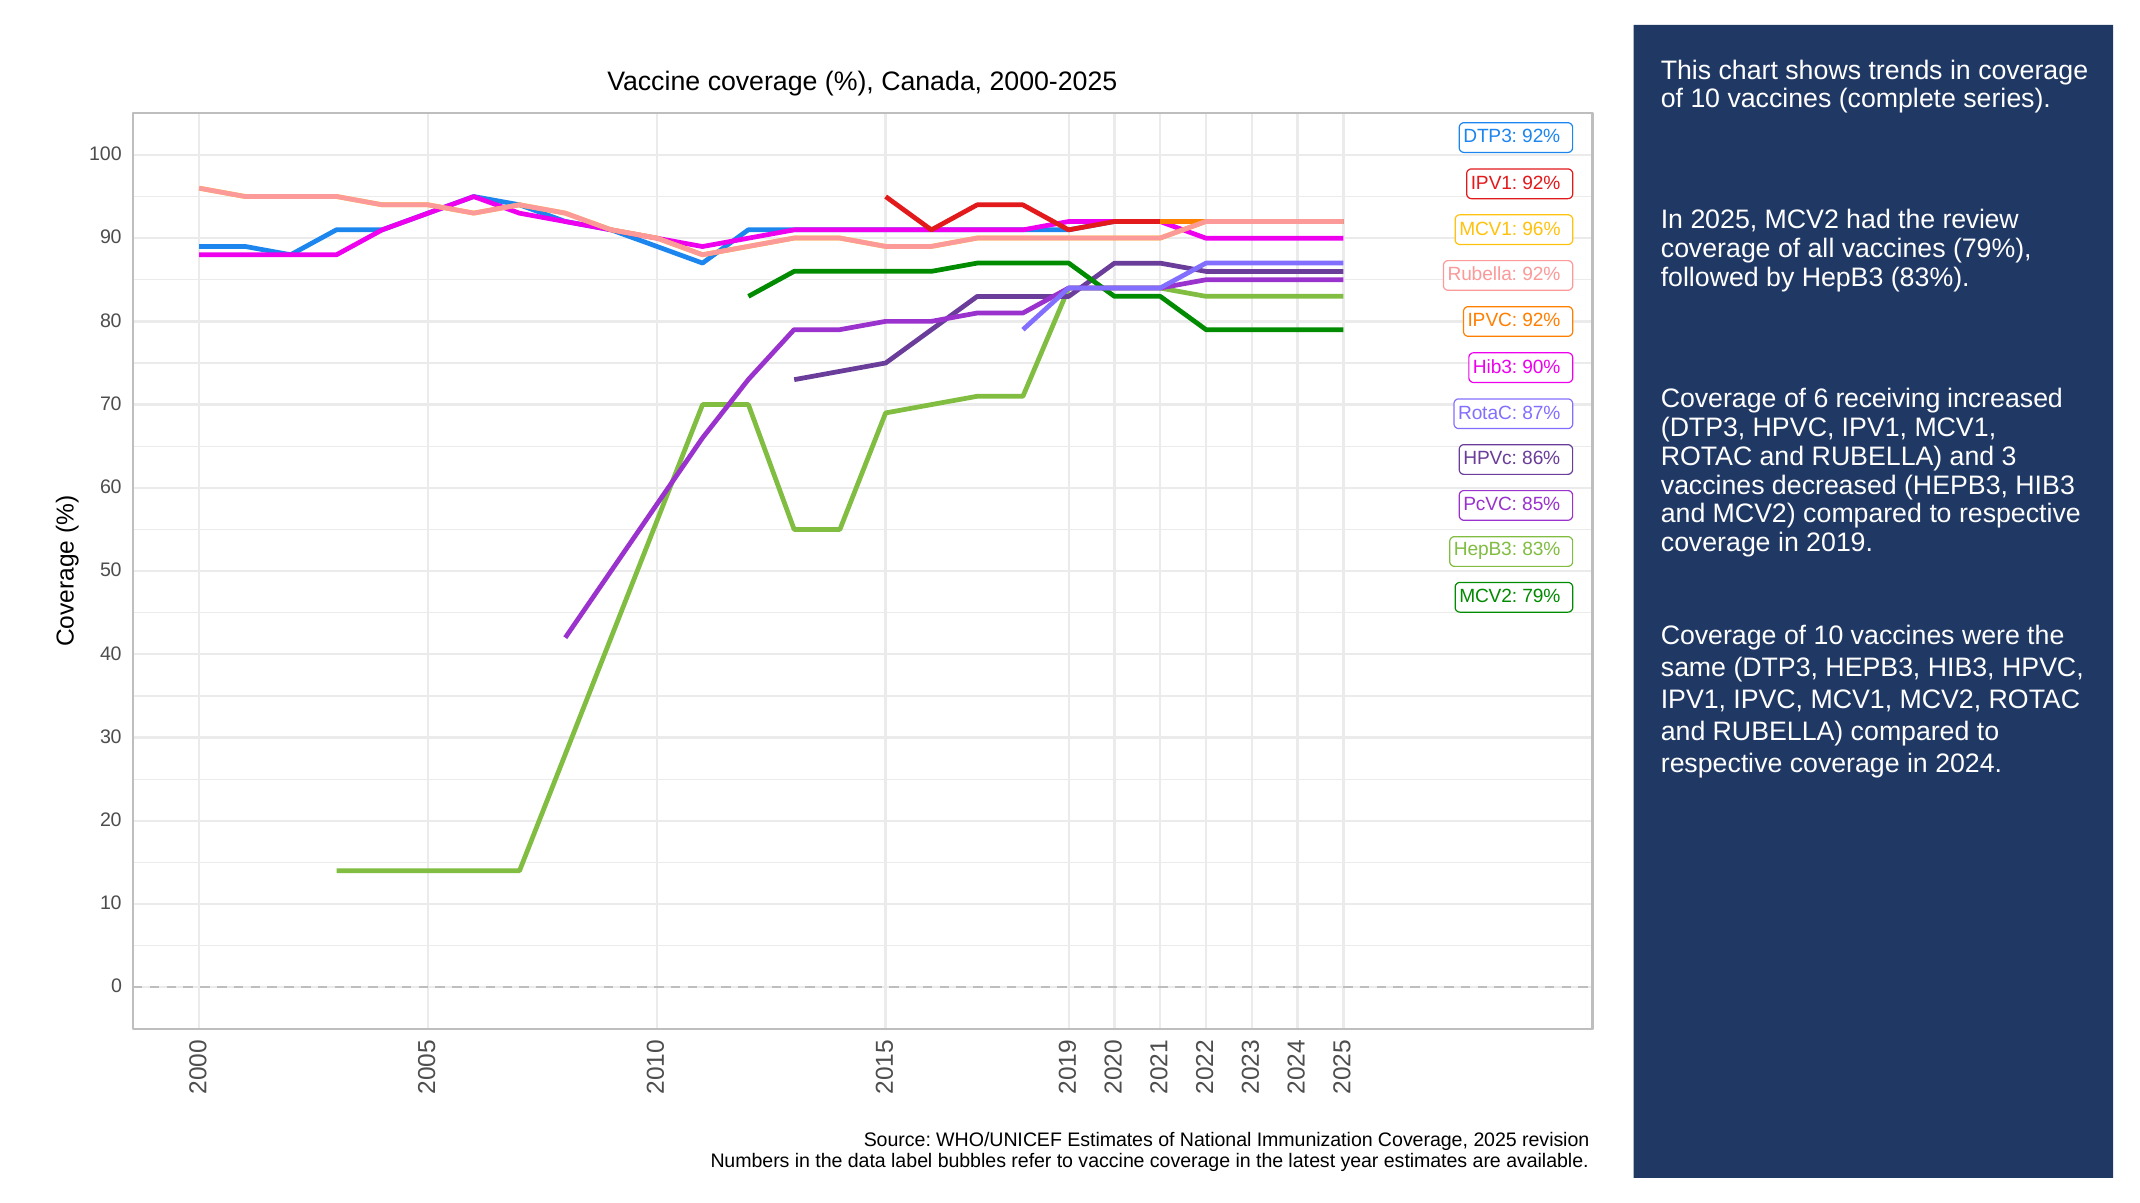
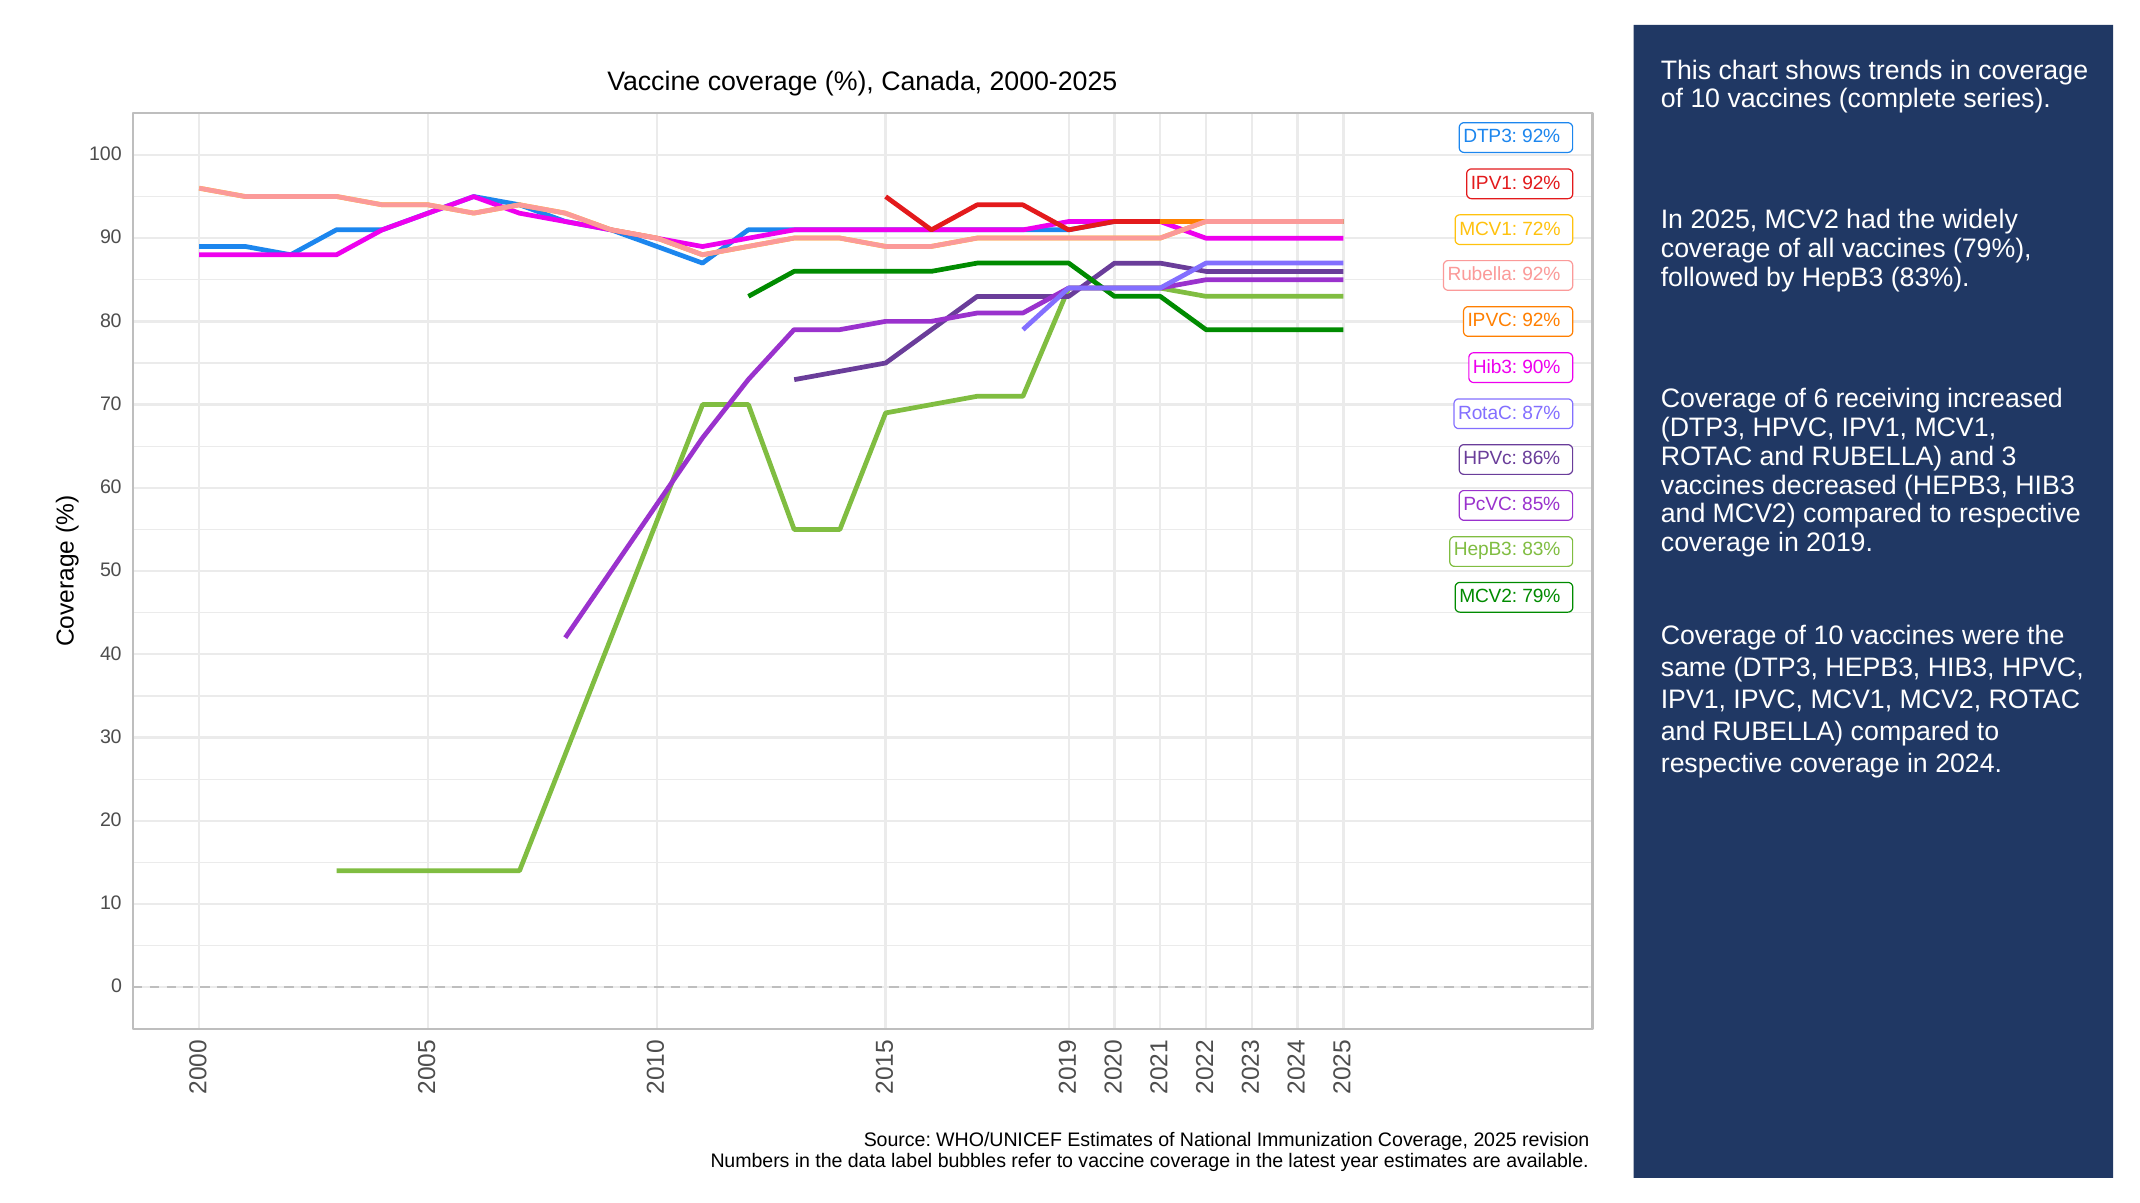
review: review -> widely (1980, 220)
96%: 96% -> 72% (1541, 229)
